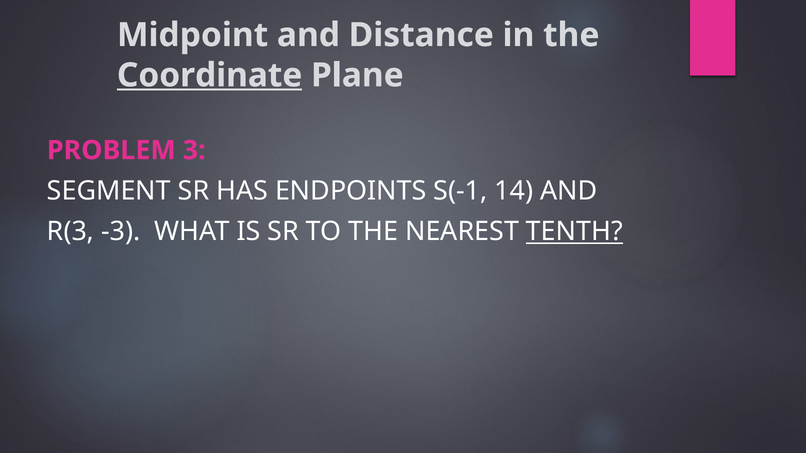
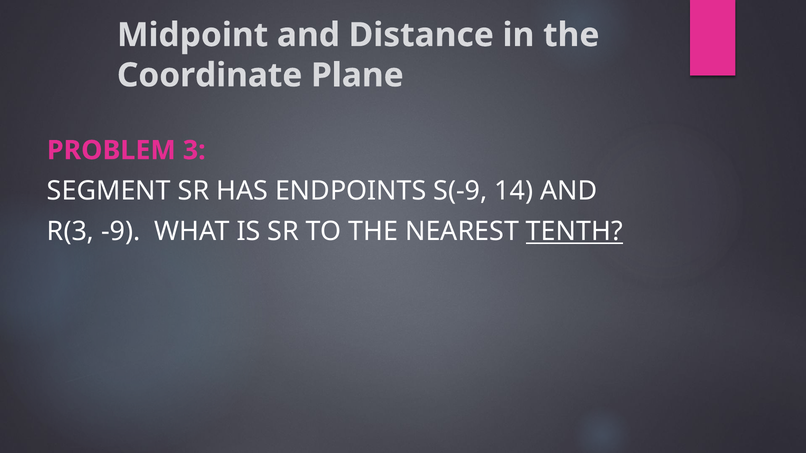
Coordinate underline: present -> none (210, 75)
S(-1: S(-1 -> S(-9 (461, 191)
-3: -3 -> -9 (121, 232)
